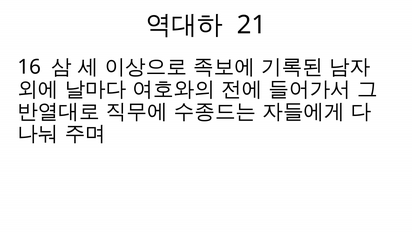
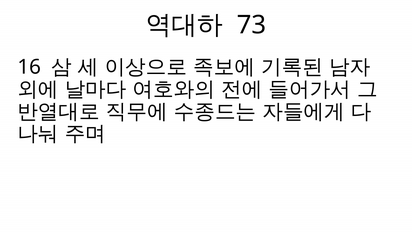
21: 21 -> 73 (252, 25)
